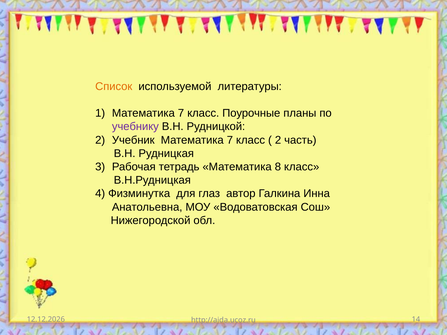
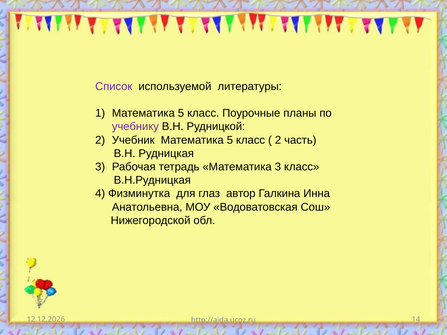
Список colour: orange -> purple (114, 87)
1 Математика 7: 7 -> 5 (181, 113)
Учебник Математика 7: 7 -> 5 (230, 140)
Математика 8: 8 -> 3 (278, 167)
